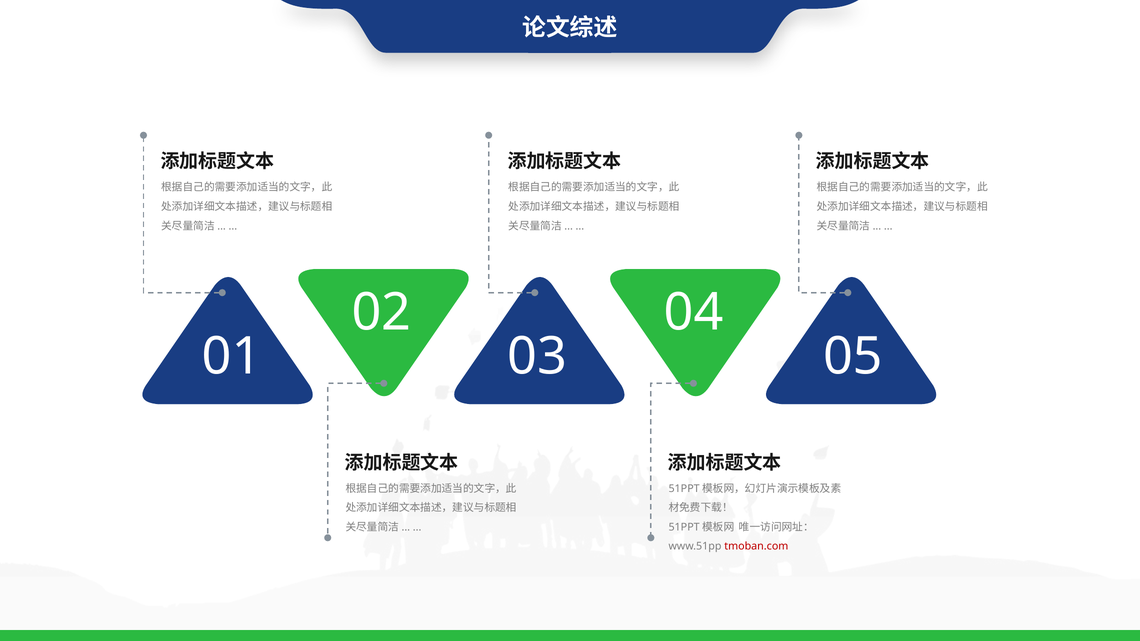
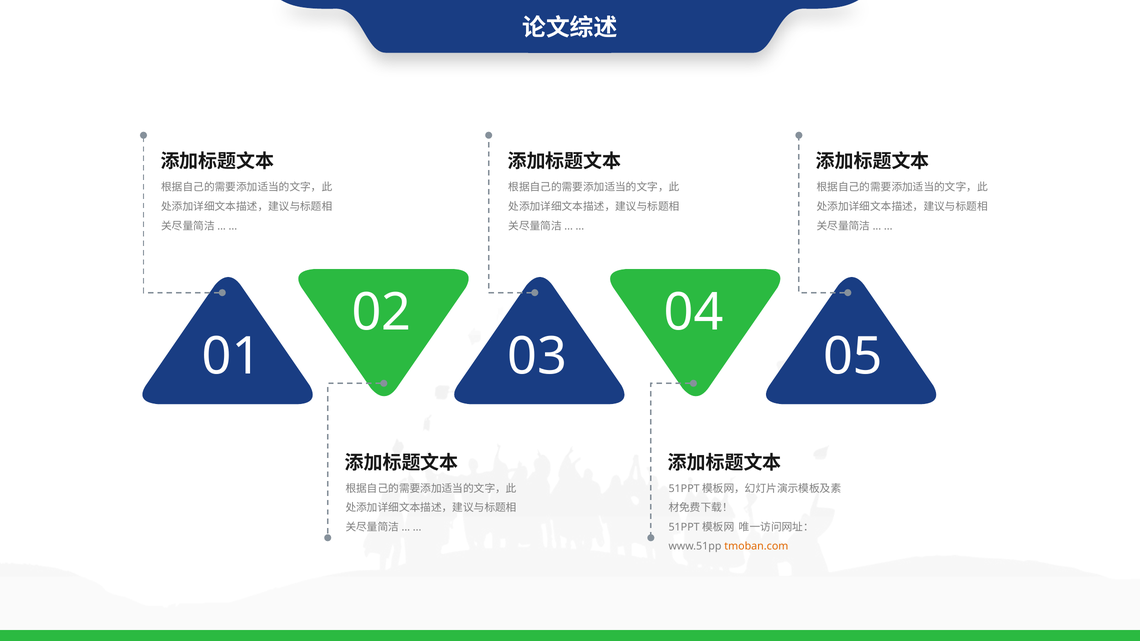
tmoban.com colour: red -> orange (756, 546)
